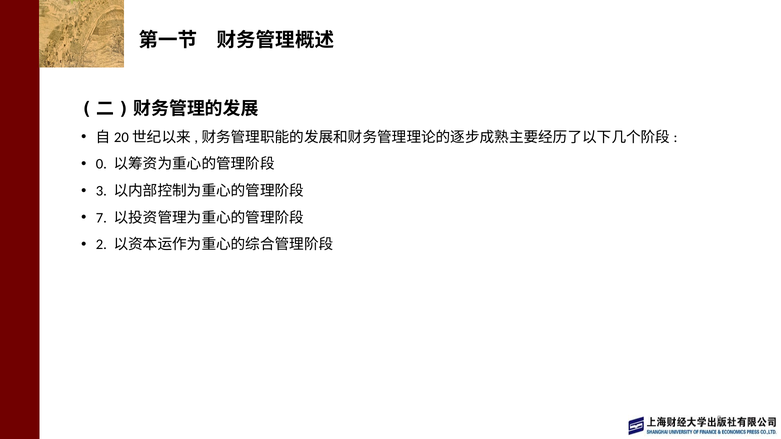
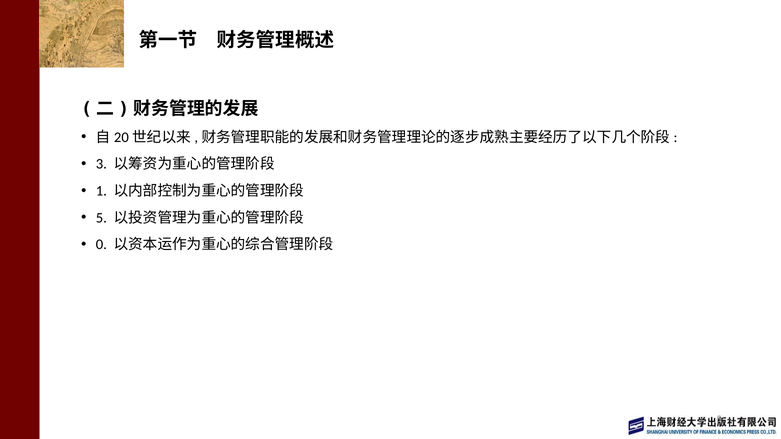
0: 0 -> 3 (101, 164)
3: 3 -> 1 (101, 191)
7: 7 -> 5 (101, 218)
2: 2 -> 0 (101, 245)
